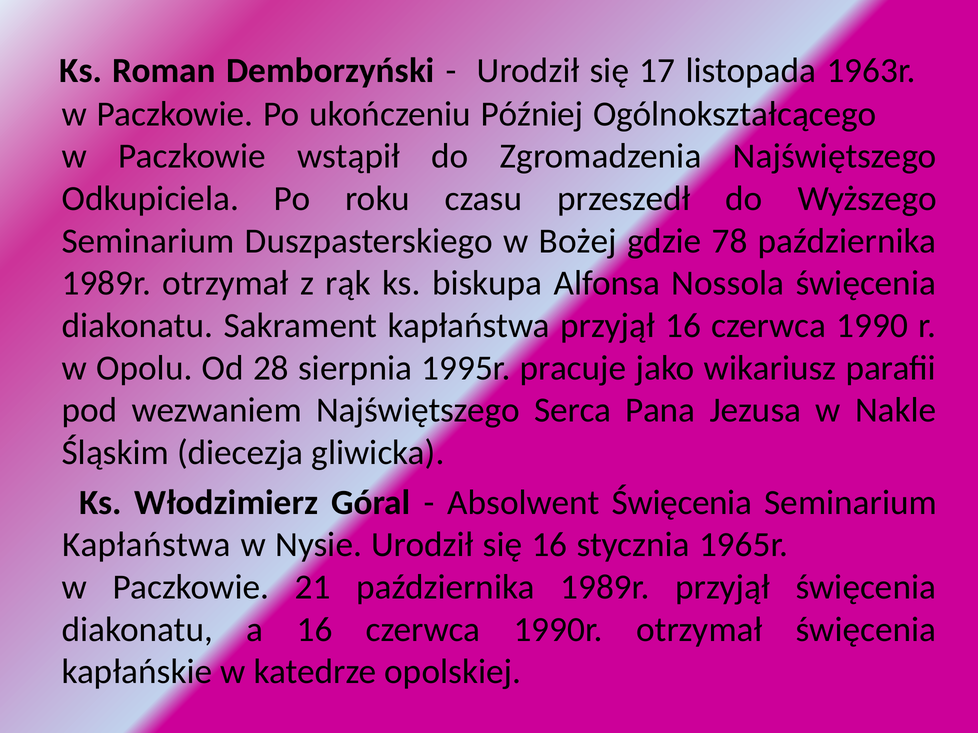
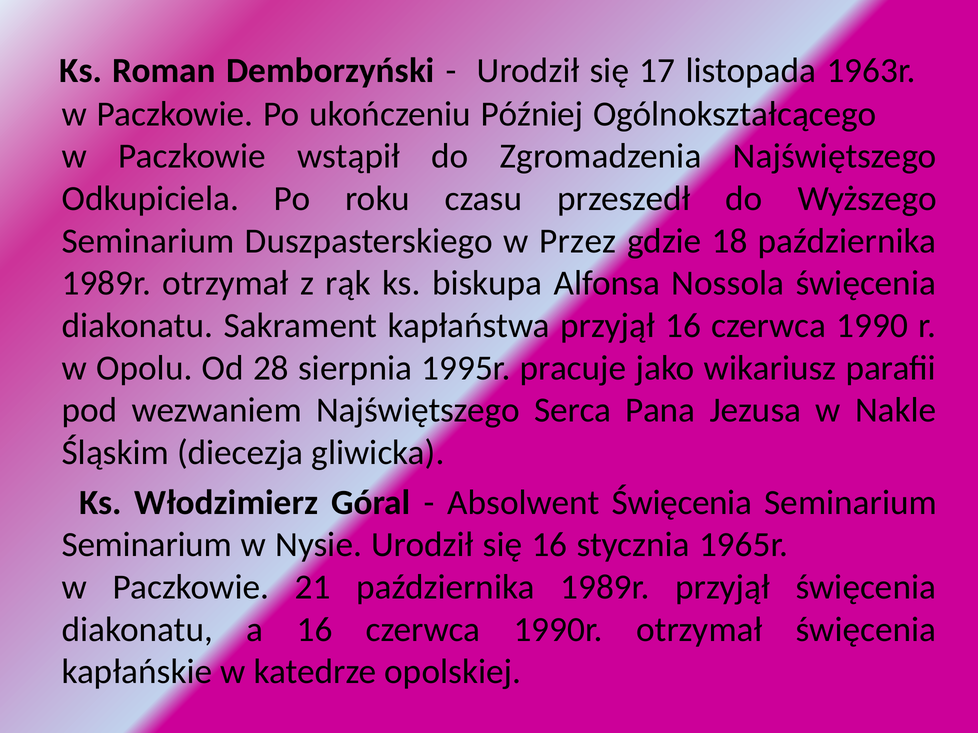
Bożej: Bożej -> Przez (578, 241)
78: 78 -> 18 (730, 241)
Kapłaństwa: Kapłaństwa -> Seminarium (147, 545)
